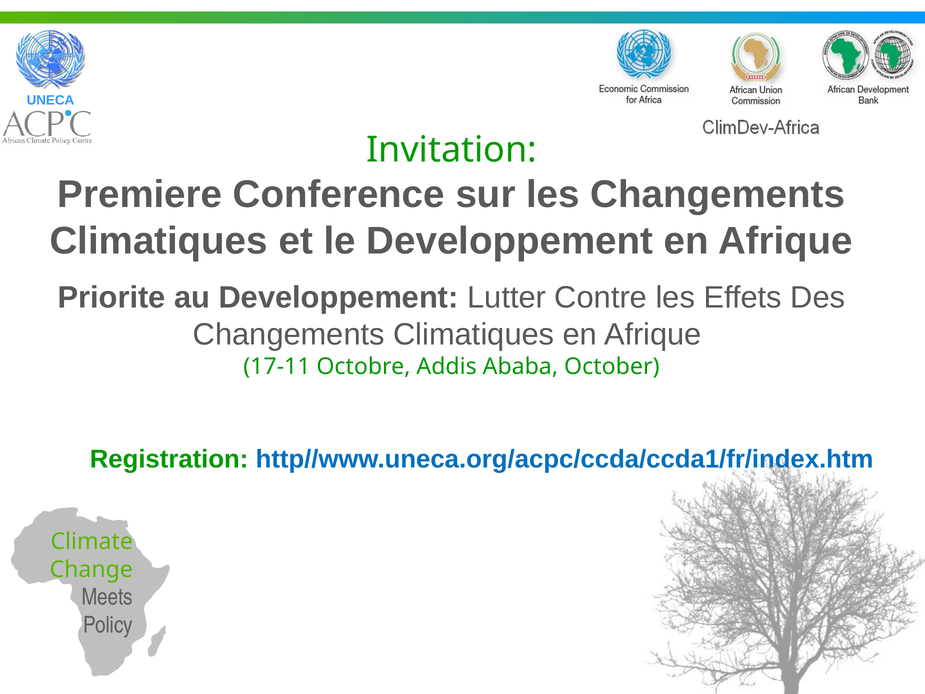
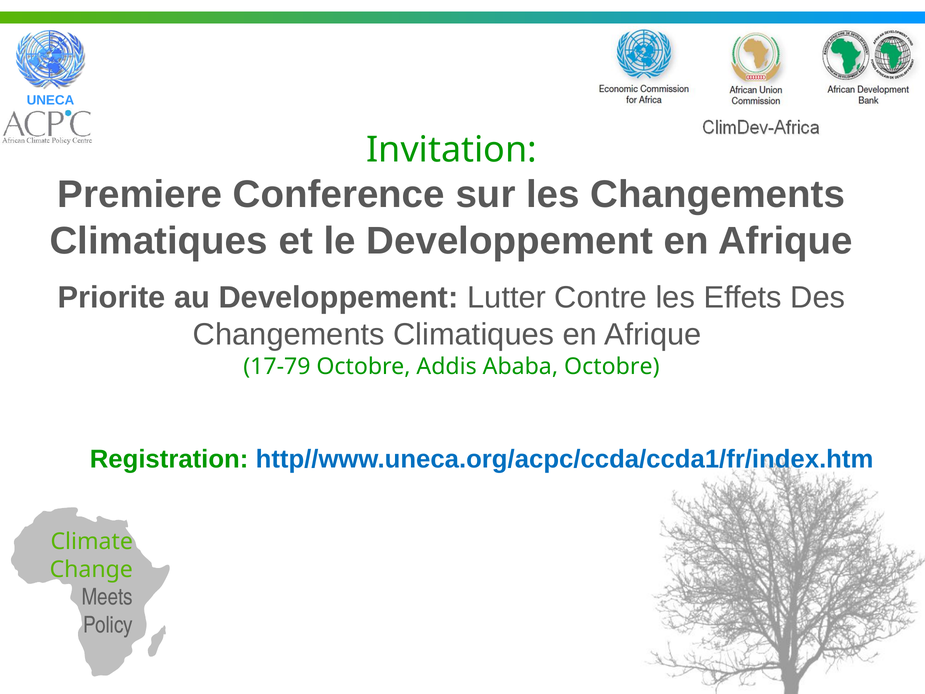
17-11: 17-11 -> 17-79 (277, 366)
Ababa October: October -> Octobre (612, 366)
